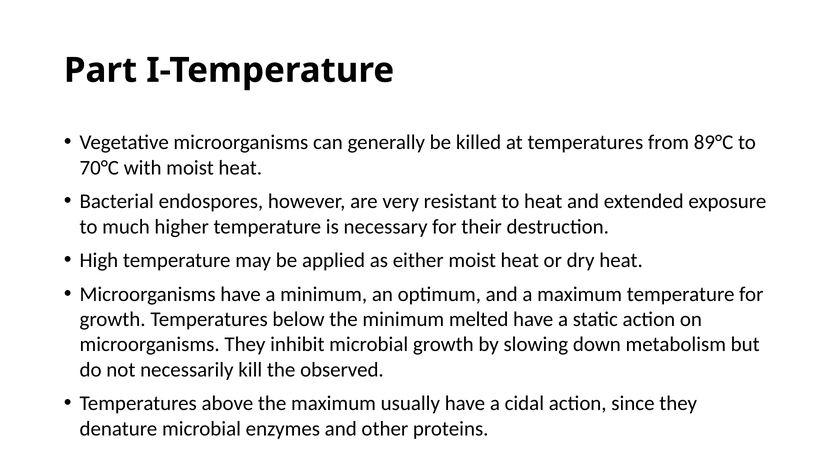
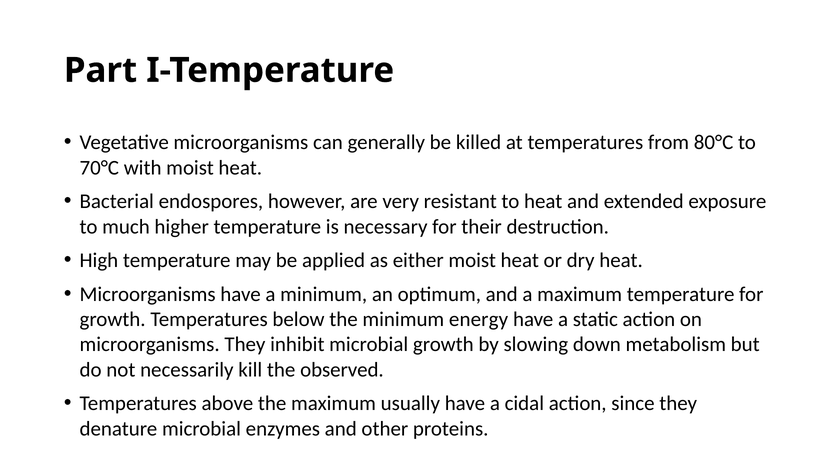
89°C: 89°C -> 80°C (714, 143)
melted: melted -> energy (479, 320)
